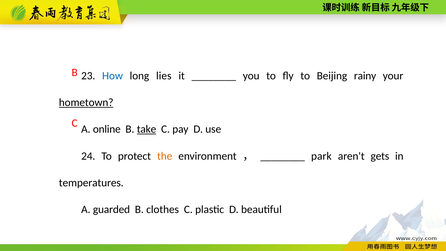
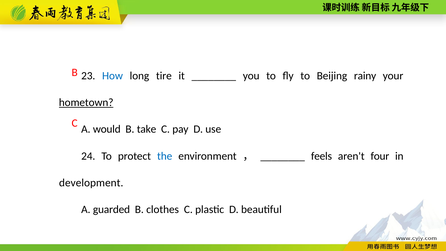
lies: lies -> tire (164, 76)
online: online -> would (107, 129)
take underline: present -> none (147, 129)
the colour: orange -> blue (165, 156)
park: park -> feels (321, 156)
gets: gets -> four (380, 156)
temperatures: temperatures -> development (91, 183)
